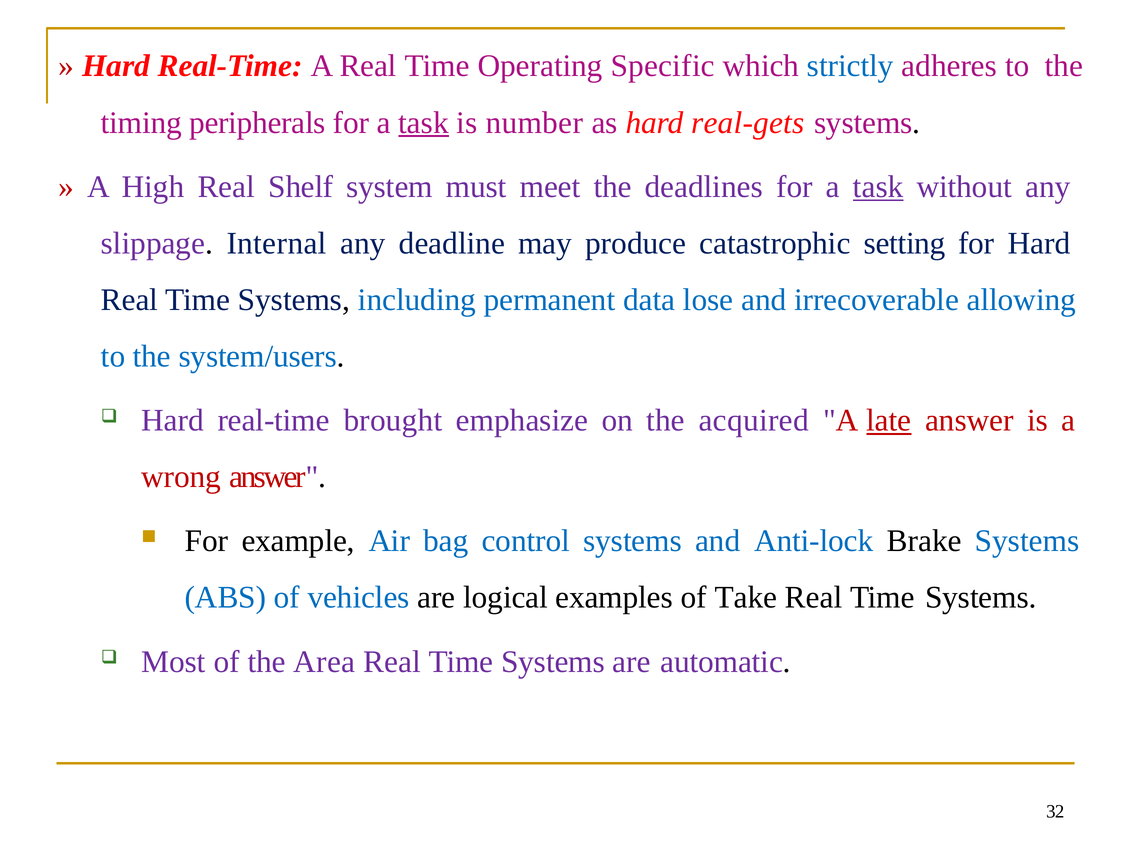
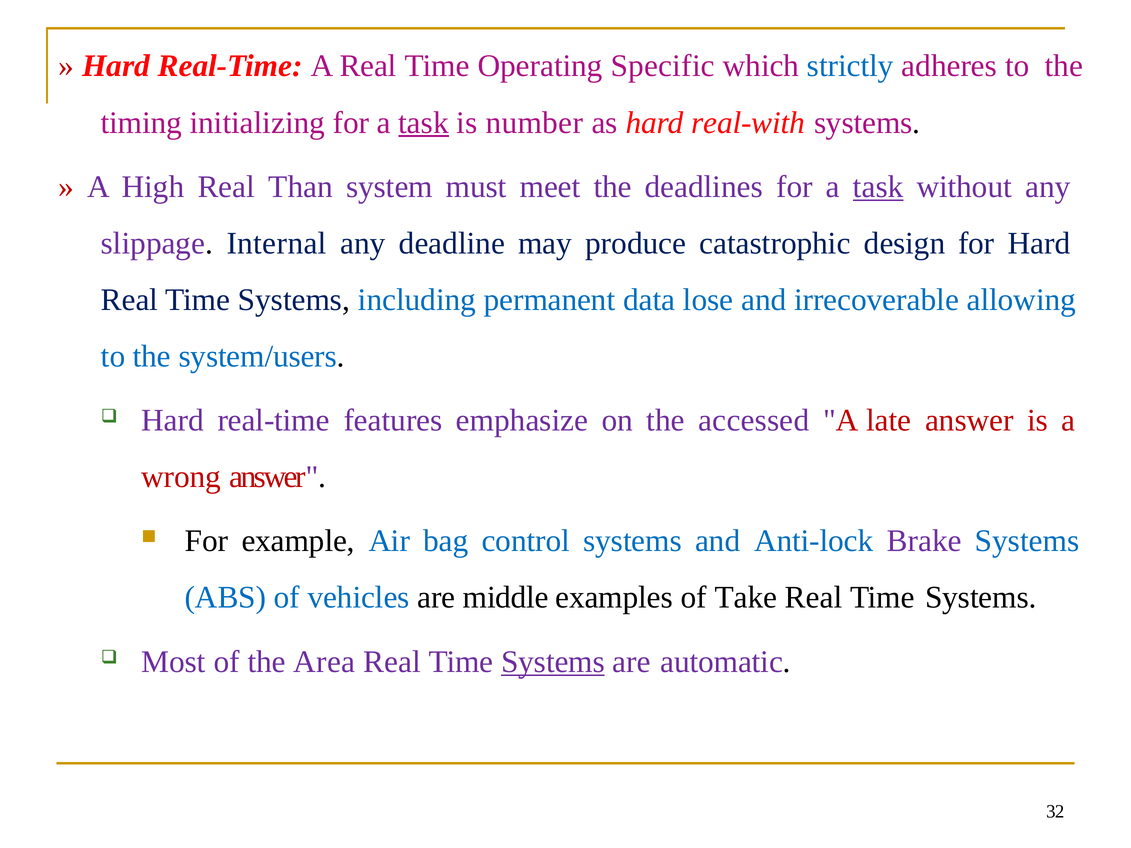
peripherals: peripherals -> initializing (257, 123)
real-gets: real-gets -> real-with (748, 123)
Shelf: Shelf -> Than (301, 187)
setting: setting -> design (905, 243)
brought: brought -> features (393, 421)
acquired: acquired -> accessed (754, 421)
late underline: present -> none (889, 421)
Brake colour: black -> purple (924, 541)
logical: logical -> middle (506, 598)
Systems underline: none -> present (553, 662)
